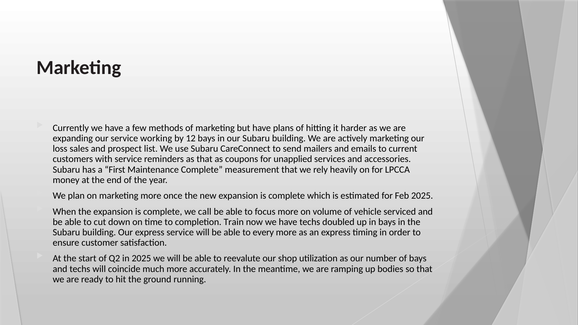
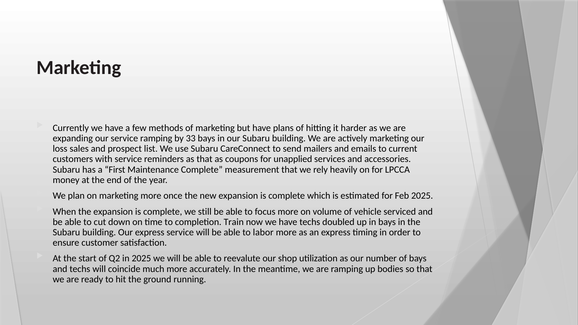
service working: working -> ramping (156, 138)
12: 12 -> 33 (191, 138)
call: call -> still (205, 212)
every: every -> labor (263, 232)
